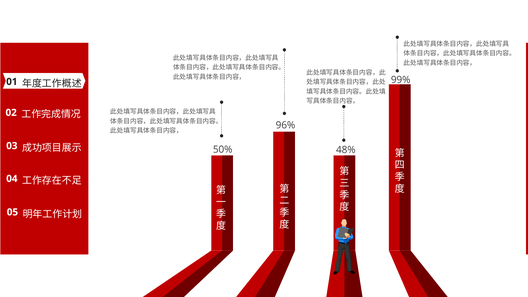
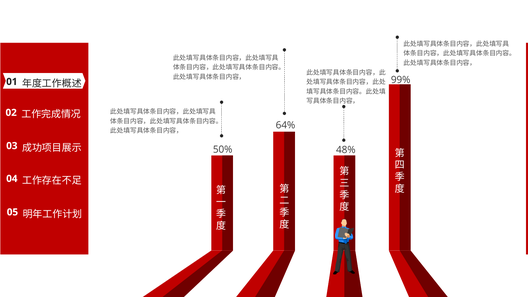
96%: 96% -> 64% (285, 125)
